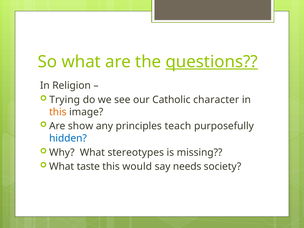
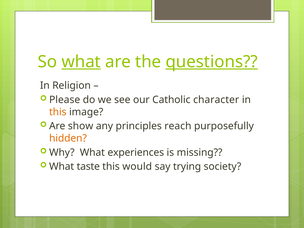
what underline: none -> present (81, 62)
Trying: Trying -> Please (65, 100)
teach: teach -> reach (178, 126)
hidden colour: blue -> orange (68, 138)
stereotypes: stereotypes -> experiences (136, 152)
needs: needs -> trying (187, 167)
